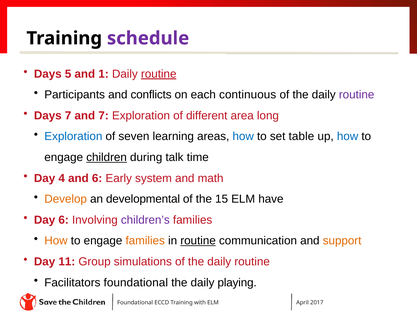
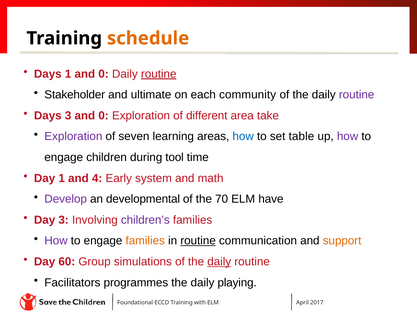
schedule colour: purple -> orange (148, 38)
Days 5: 5 -> 1 (68, 74)
1: 1 -> 0 (104, 74)
Participants: Participants -> Stakeholder (75, 95)
conflicts: conflicts -> ultimate (151, 95)
continuous: continuous -> community (248, 95)
Days 7: 7 -> 3 (68, 115)
7: 7 -> 0 (104, 115)
long: long -> take (268, 115)
Exploration colour: blue -> purple (73, 136)
how colour: blue -> purple (348, 136)
children underline: present -> none (107, 157)
talk: talk -> tool (175, 157)
Day 4: 4 -> 1 (62, 178)
and 6: 6 -> 4 (97, 178)
Develop colour: orange -> purple (66, 199)
15: 15 -> 70 (222, 199)
Day 6: 6 -> 3 (64, 220)
How colour: orange -> purple (56, 241)
11: 11 -> 60 (67, 261)
daily underline: none -> present (219, 261)
Facilitators foundational: foundational -> programmes (136, 282)
